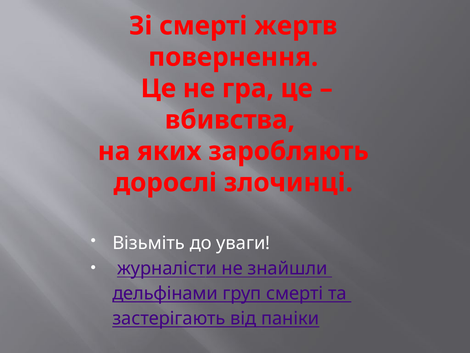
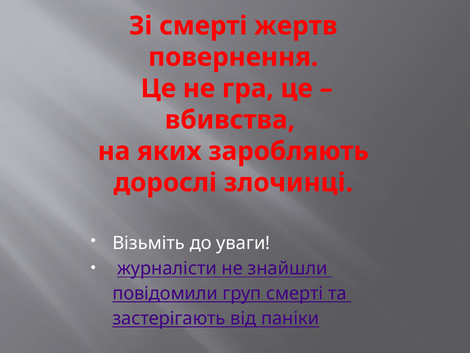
дельфінами: дельфінами -> повідомили (165, 293)
